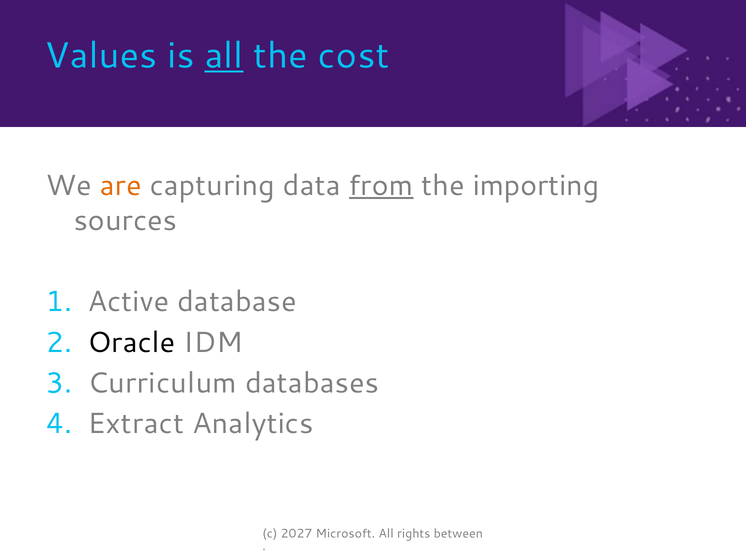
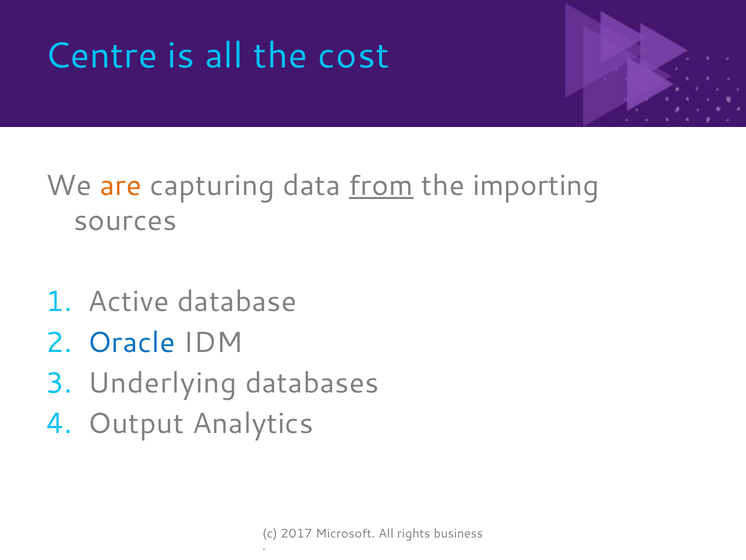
Values: Values -> Centre (101, 56)
all underline: present -> none (224, 56)
Oracle colour: black -> blue (132, 342)
Curriculum: Curriculum -> Underlying (162, 383)
Extract: Extract -> Output (136, 424)
2027: 2027 -> 2017 (296, 533)
between: between -> business (458, 533)
